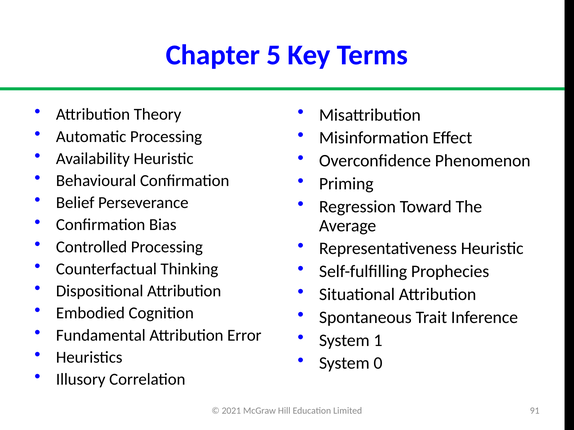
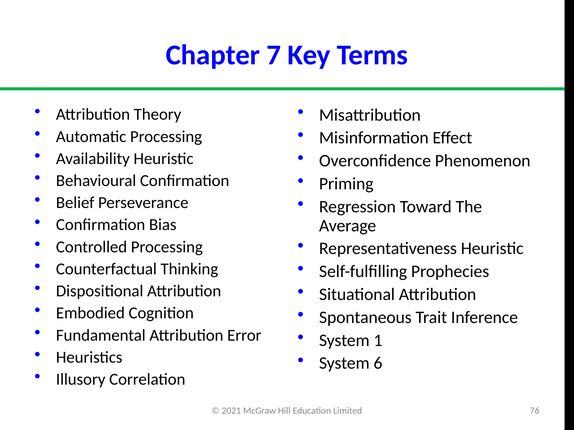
5: 5 -> 7 (274, 55)
0: 0 -> 6 (378, 364)
91: 91 -> 76 (535, 411)
